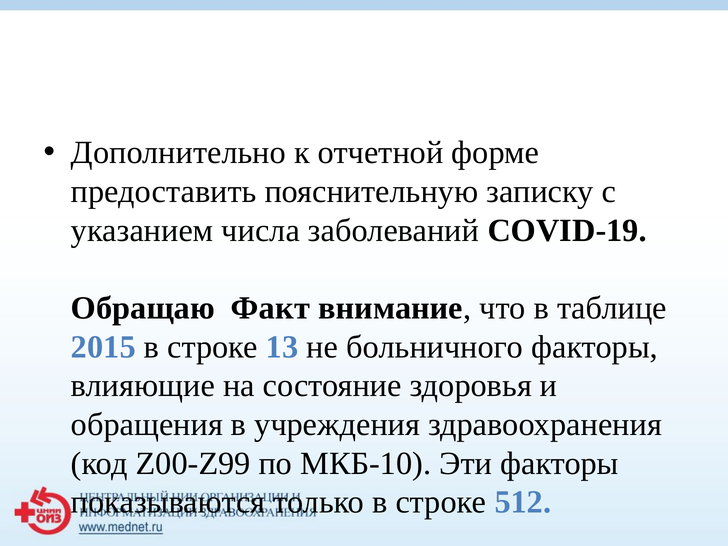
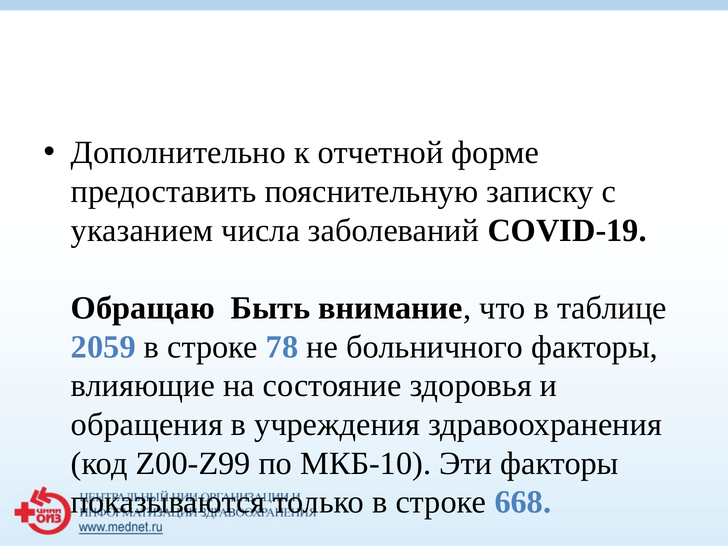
Факт: Факт -> Быть (271, 308)
2015: 2015 -> 2059 (103, 347)
13: 13 -> 78 (282, 347)
512: 512 -> 668 (523, 502)
